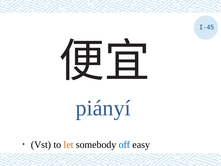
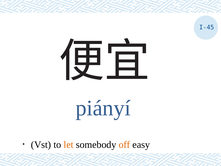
off colour: blue -> orange (124, 144)
